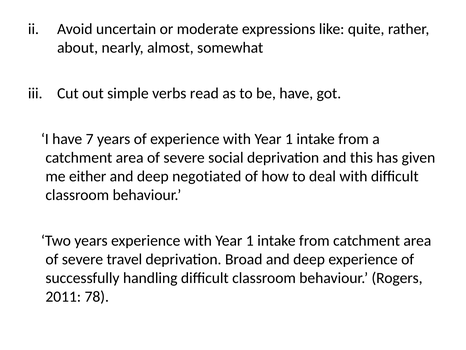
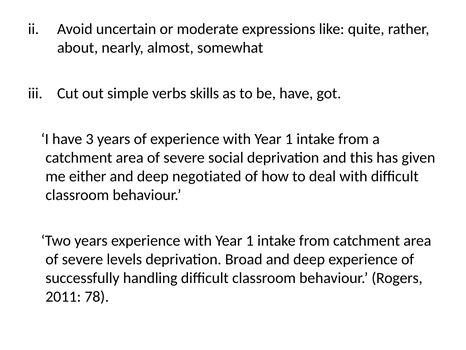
read: read -> skills (204, 93)
7: 7 -> 3 (90, 139)
travel: travel -> levels (124, 259)
